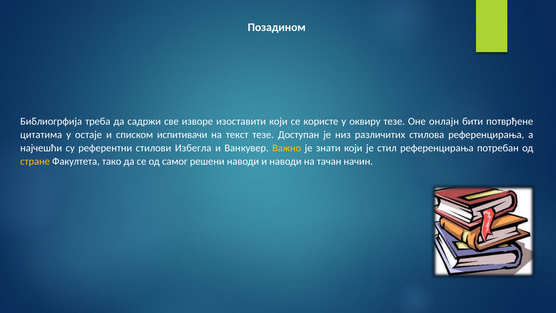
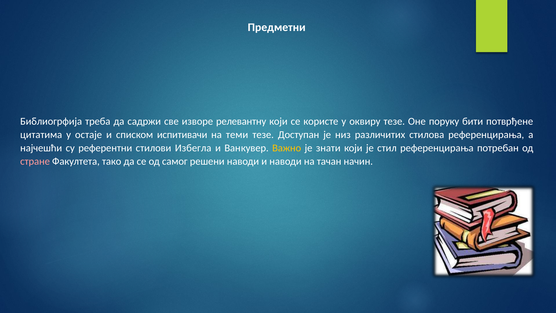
Позадином: Позадином -> Предметни (277, 27)
изоставити: изоставити -> релевантну (241, 121)
онлајн: онлајн -> поруку (444, 121)
текст: текст -> теми (237, 135)
стране colour: yellow -> pink (35, 161)
